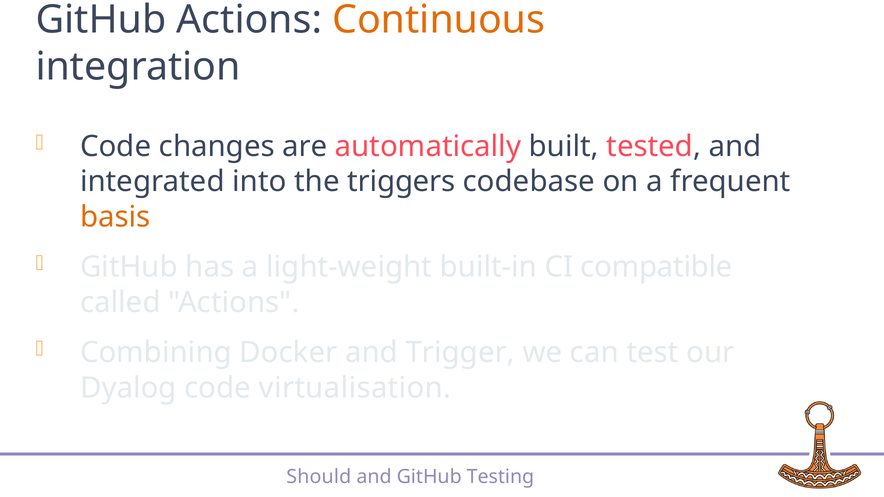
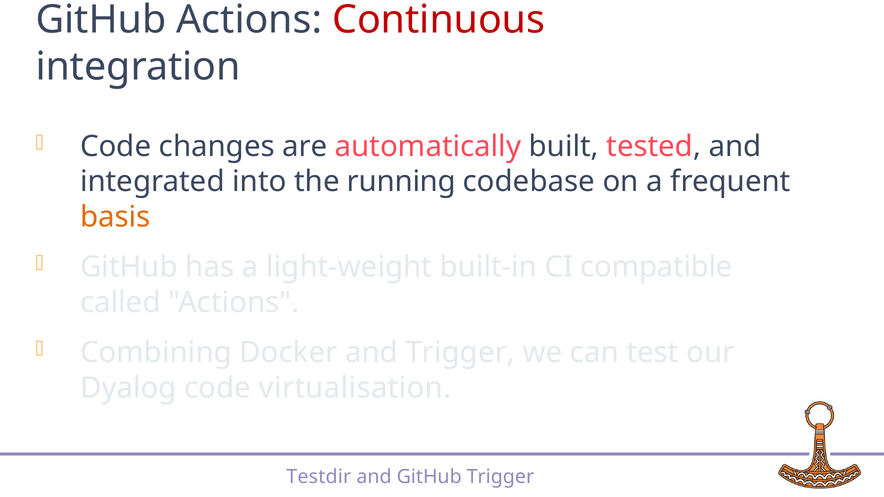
Continuous colour: orange -> red (439, 20)
triggers: triggers -> running (401, 182)
Should: Should -> Testdir (319, 477)
GitHub Testing: Testing -> Trigger (500, 477)
